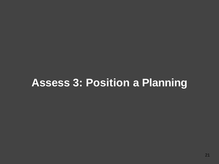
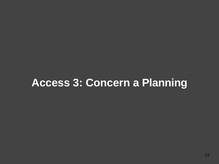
Assess: Assess -> Access (51, 83)
Position: Position -> Concern (108, 83)
